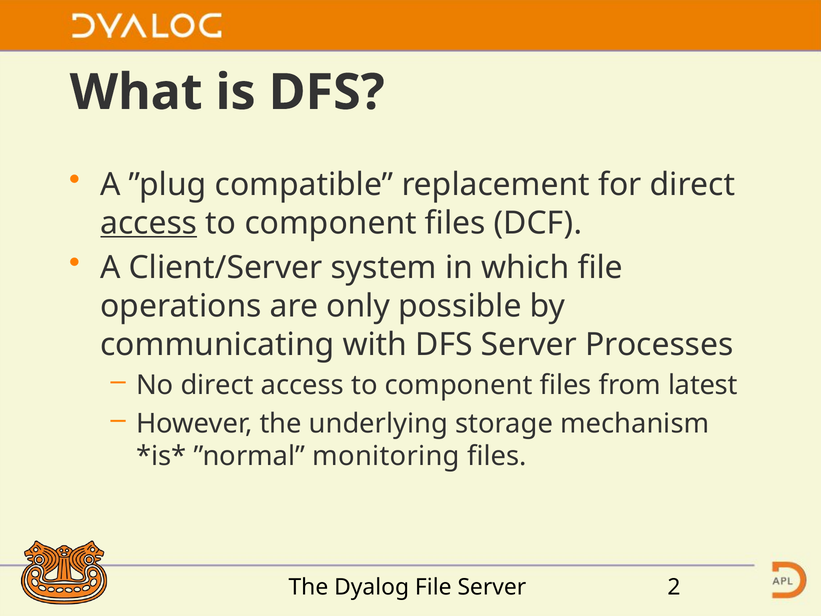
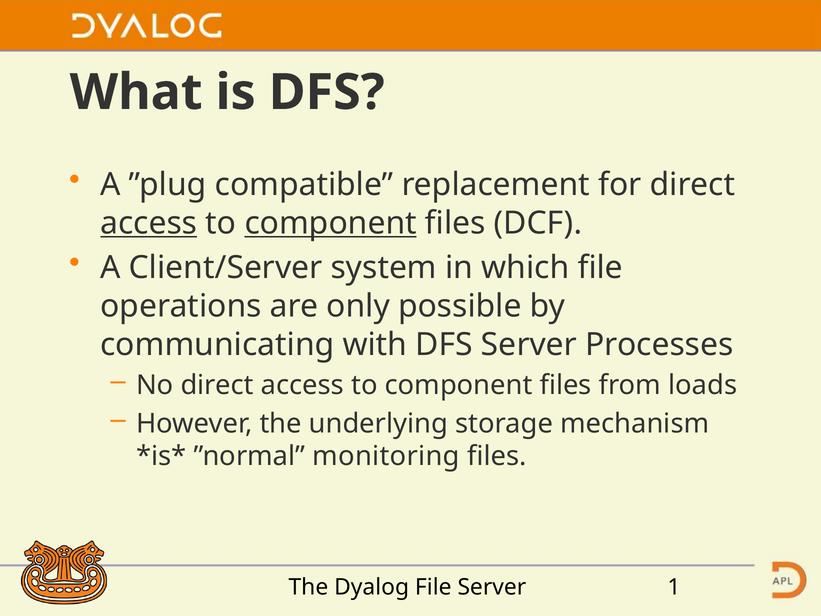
component underline: none -> present (331, 223)
latest: latest -> loads (703, 385)
2: 2 -> 1 (674, 587)
